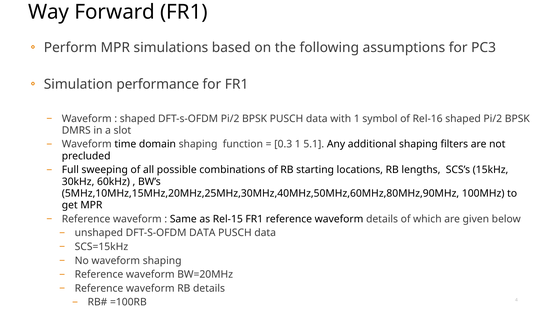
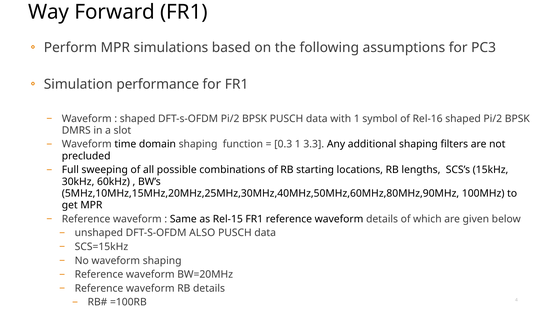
5.1: 5.1 -> 3.3 (314, 144)
DFT-S-OFDM DATA: DATA -> ALSO (202, 233)
